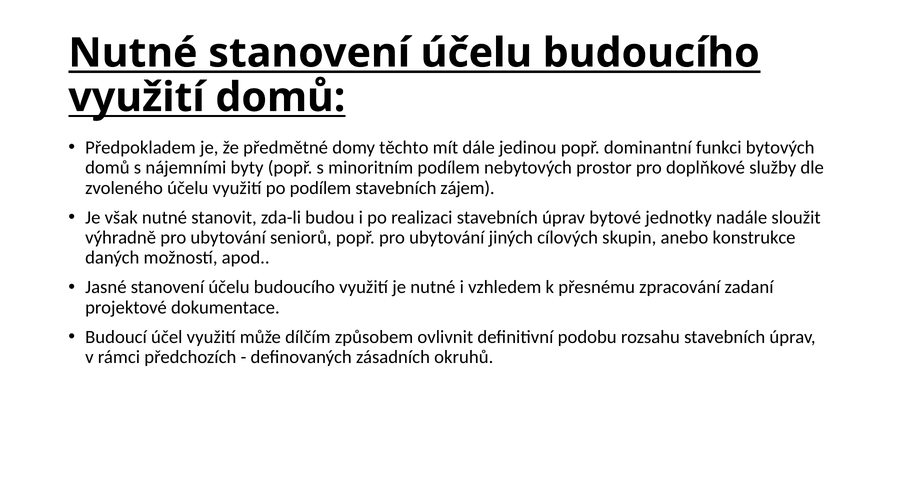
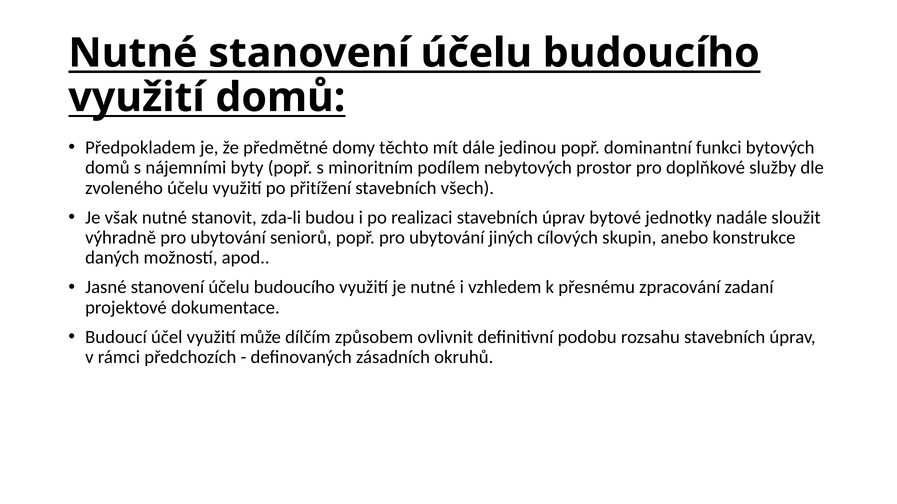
po podílem: podílem -> přitížení (320, 188)
zájem: zájem -> všech (467, 188)
